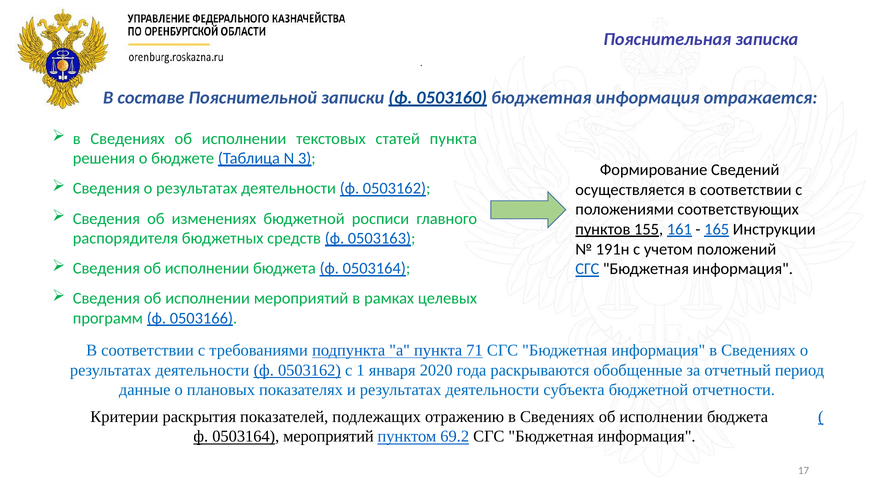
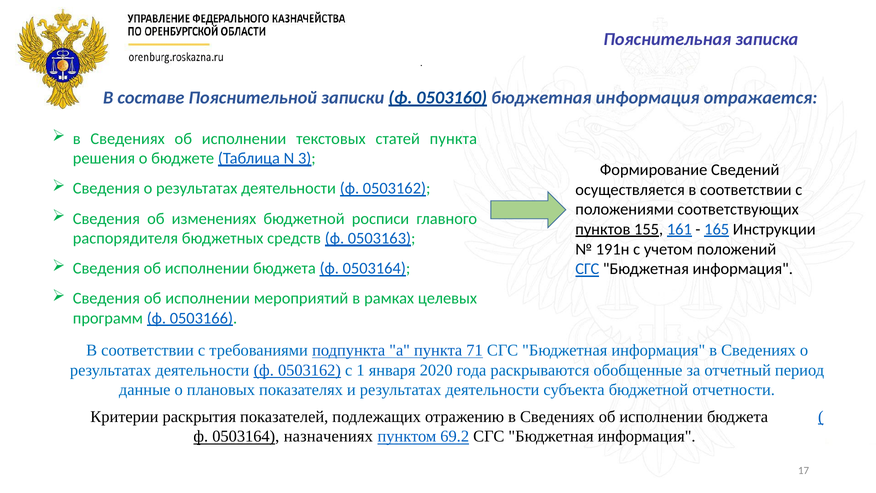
0503164 мероприятий: мероприятий -> назначениях (328, 436)
